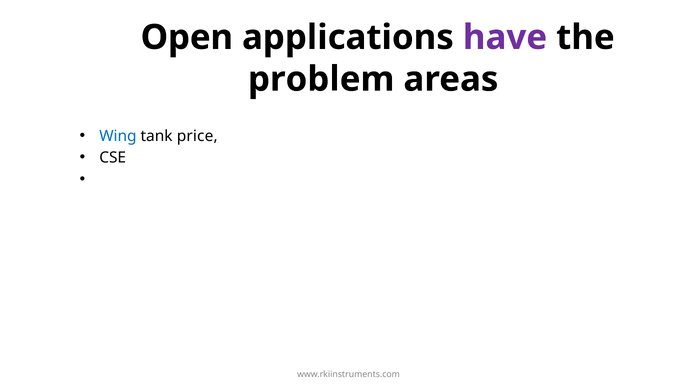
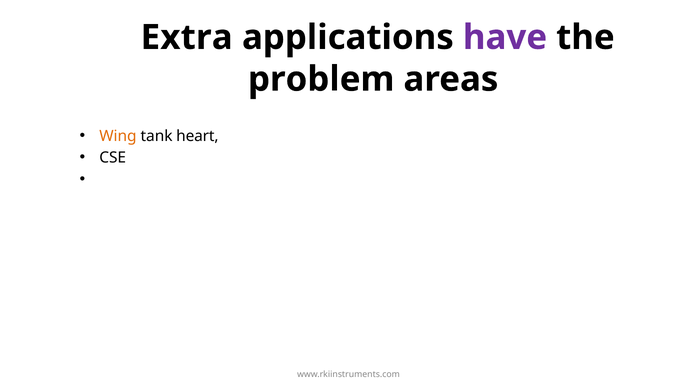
Open: Open -> Extra (187, 37)
Wing colour: blue -> orange (118, 136)
price: price -> heart (197, 136)
